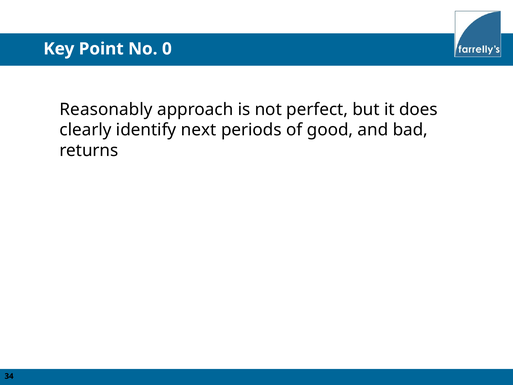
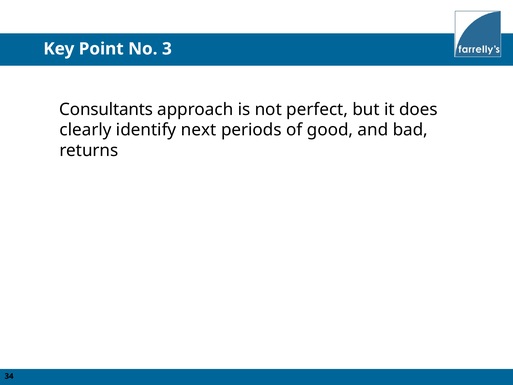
0: 0 -> 3 (167, 49)
Reasonably: Reasonably -> Consultants (106, 109)
